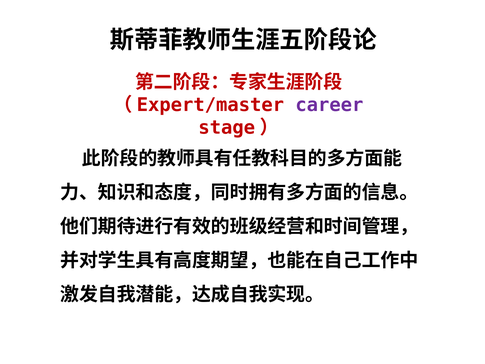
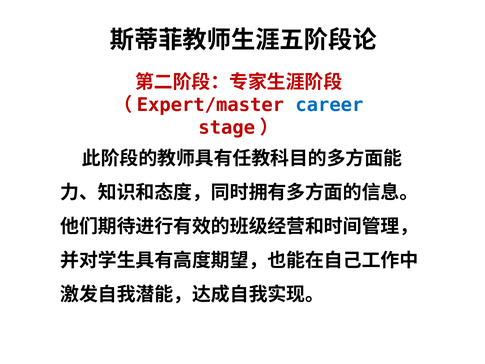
career colour: purple -> blue (330, 105)
